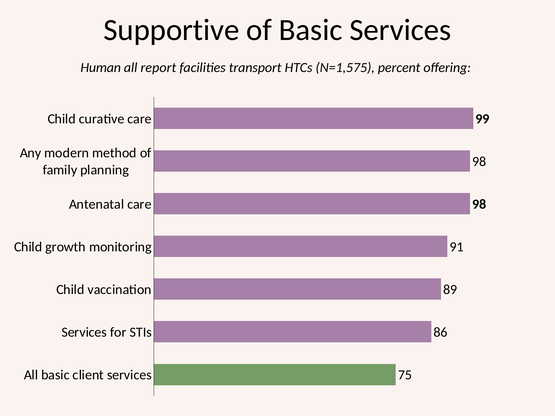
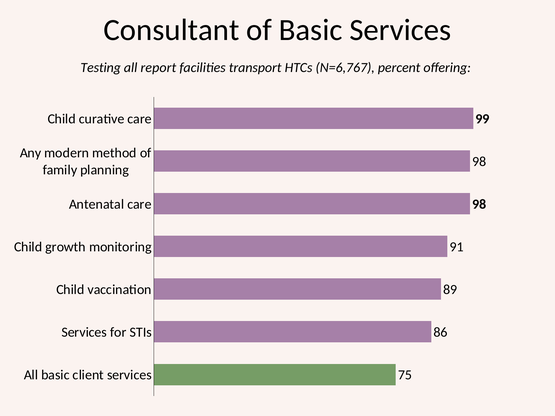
Supportive: Supportive -> Consultant (171, 30)
Human: Human -> Testing (101, 68)
N=1,575: N=1,575 -> N=6,767 (345, 68)
